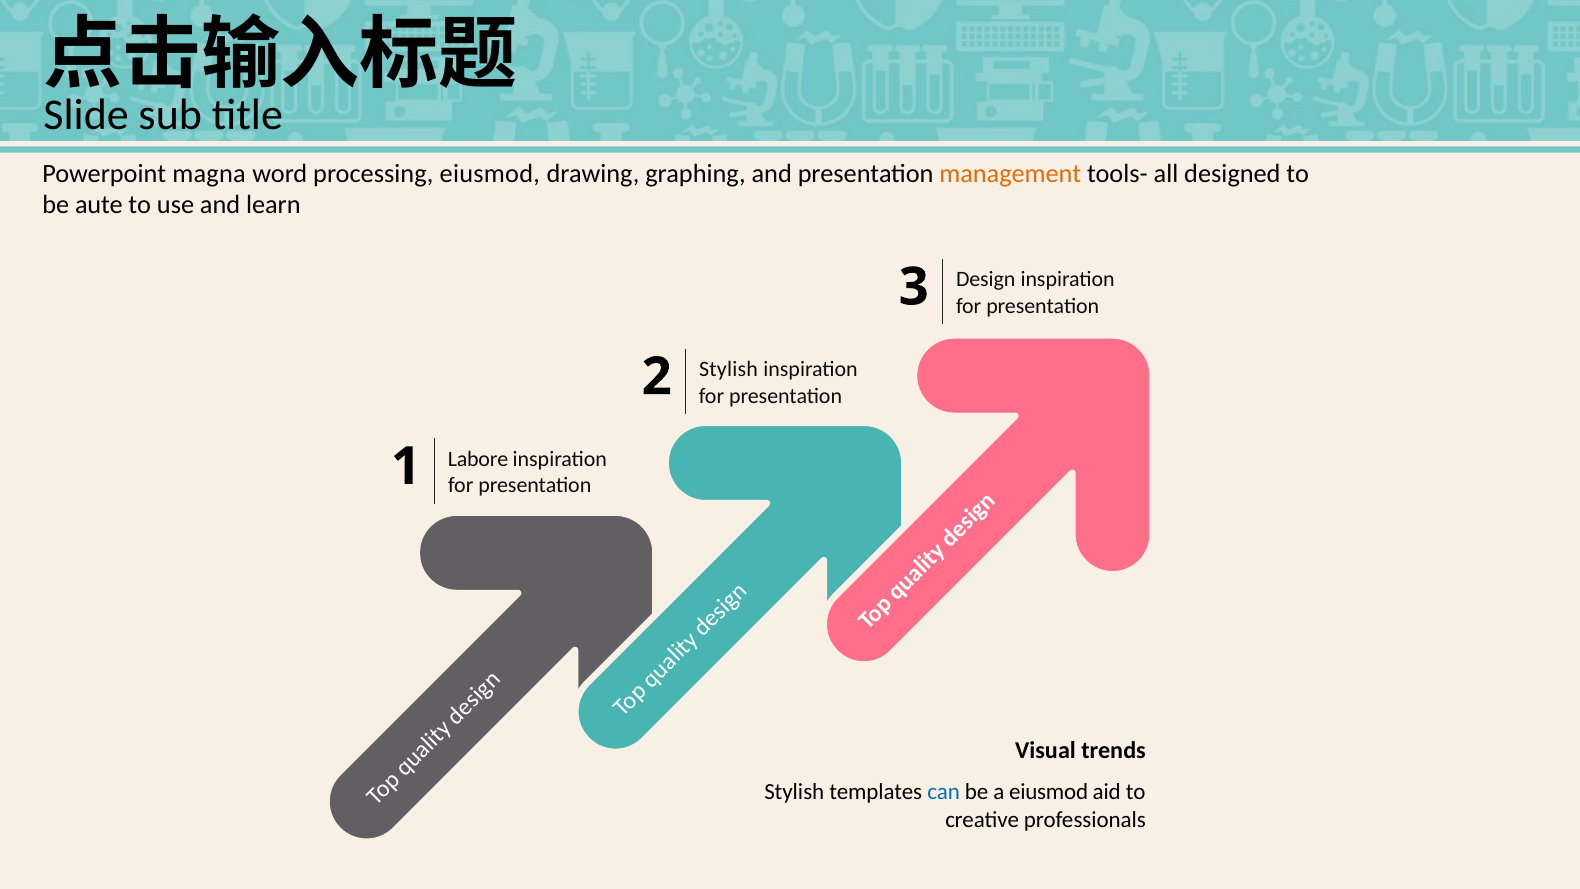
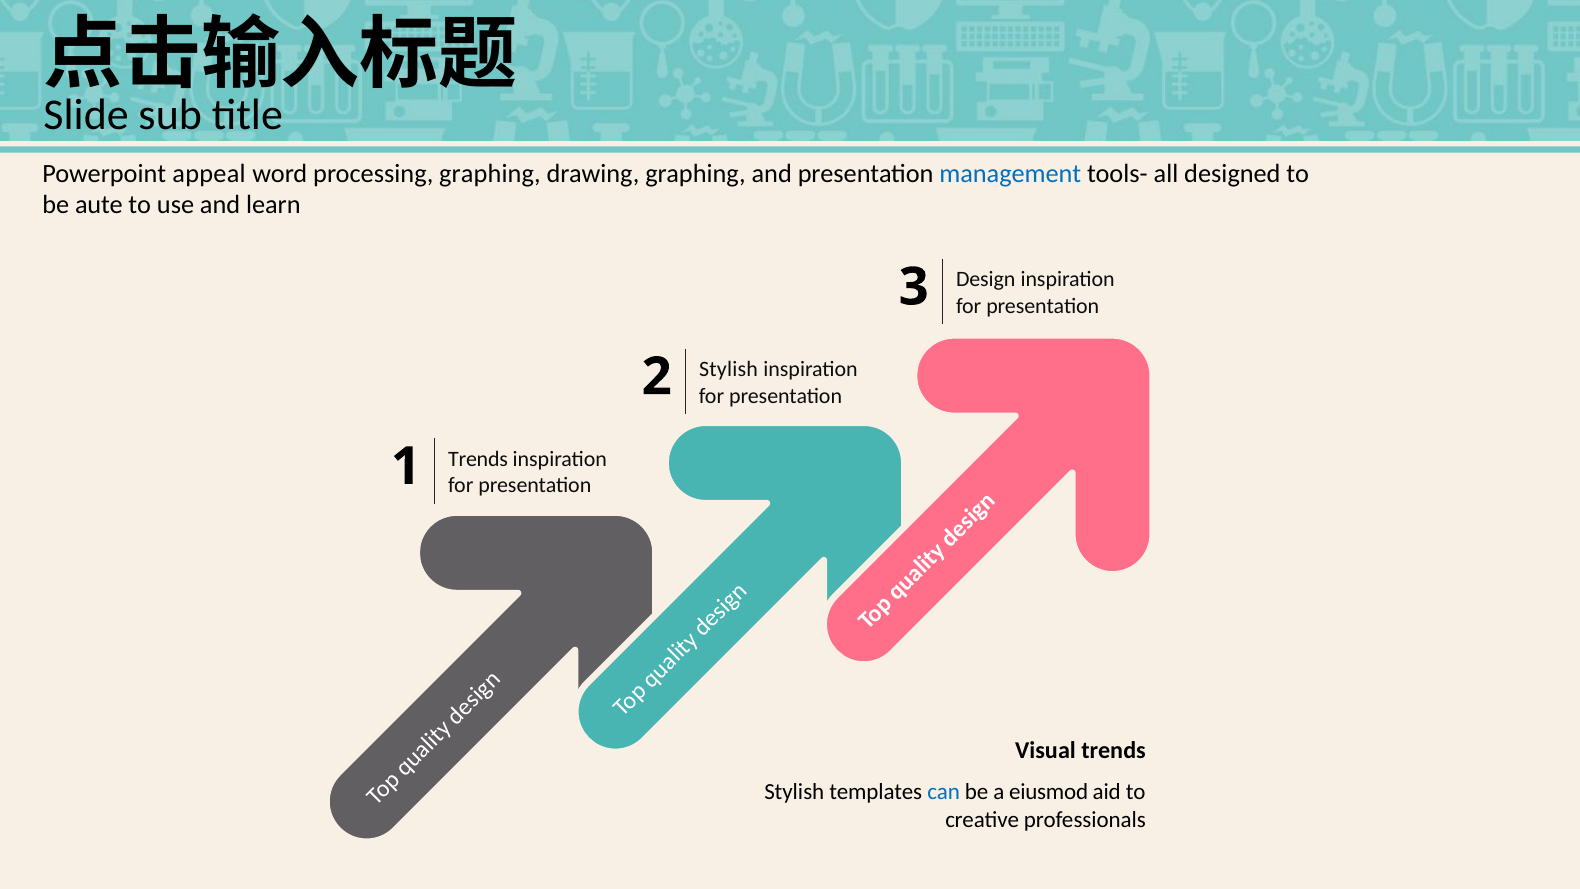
magna: magna -> appeal (209, 174)
processing eiusmod: eiusmod -> graphing (490, 174)
management colour: orange -> blue (1010, 174)
Labore: Labore -> Trends (478, 459)
